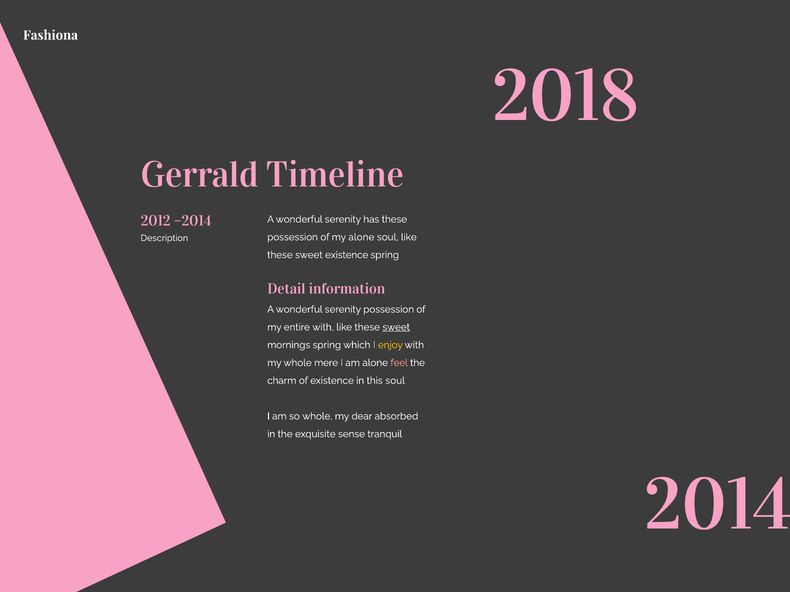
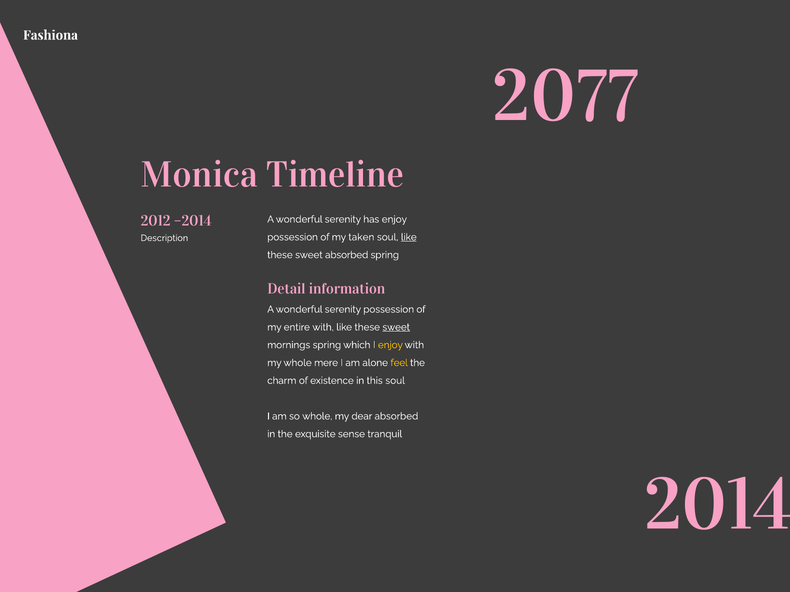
2018: 2018 -> 2077 (565, 96)
Gerrald: Gerrald -> Monica (199, 175)
has these: these -> enjoy (394, 219)
my alone: alone -> taken (361, 237)
like underline: none -> present (409, 237)
sweet existence: existence -> absorbed (347, 255)
feel colour: pink -> yellow (399, 363)
